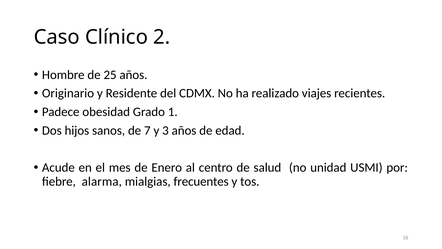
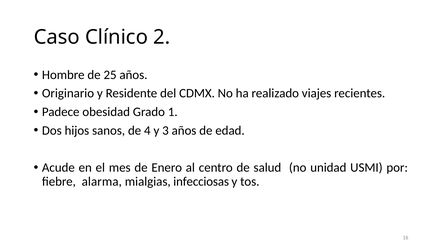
7: 7 -> 4 (147, 130)
frecuentes: frecuentes -> infecciosas (201, 181)
